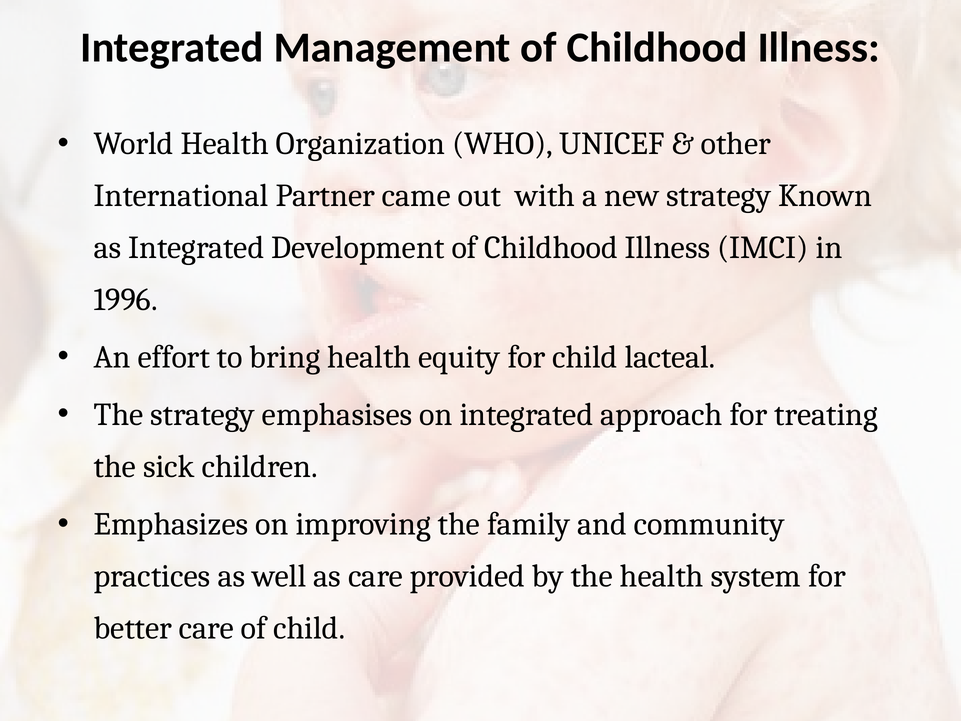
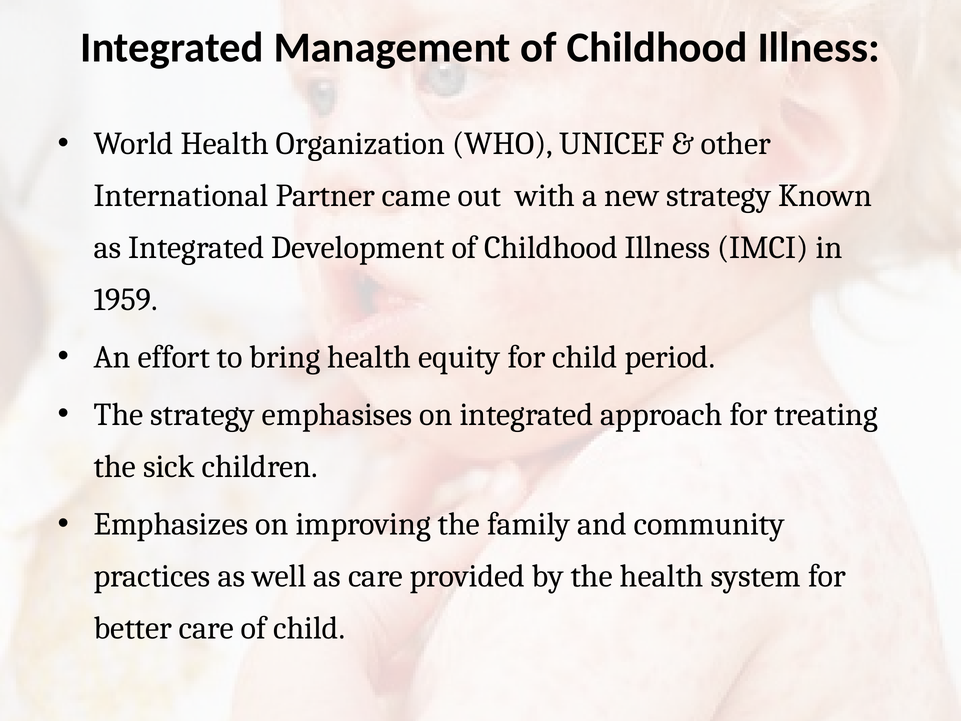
1996: 1996 -> 1959 (126, 299)
lacteal: lacteal -> period (670, 357)
